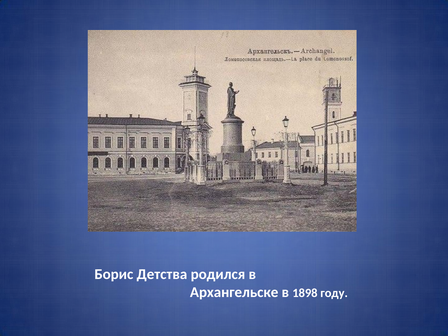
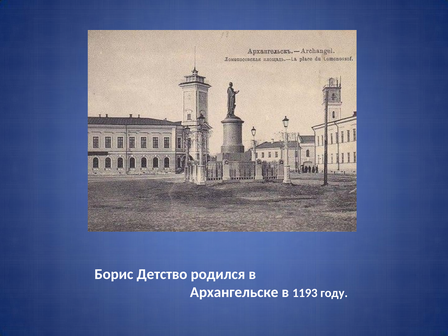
Детства: Детства -> Детство (162, 274)
1898: 1898 -> 1193 (305, 293)
